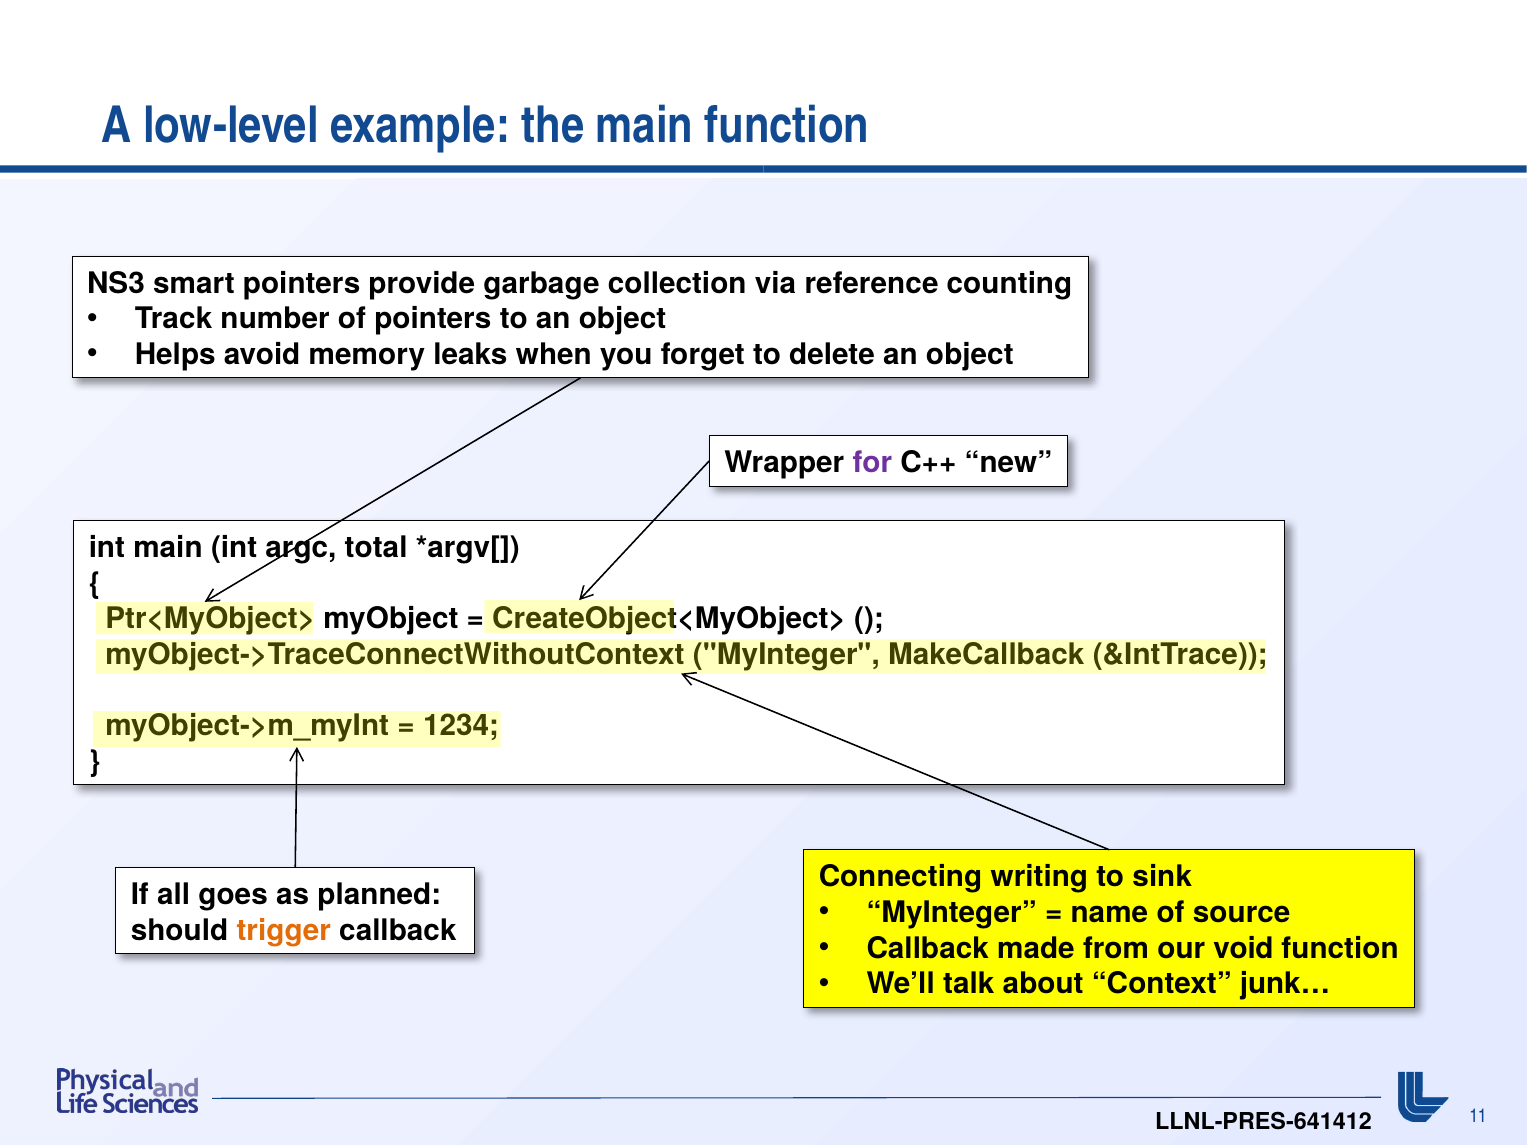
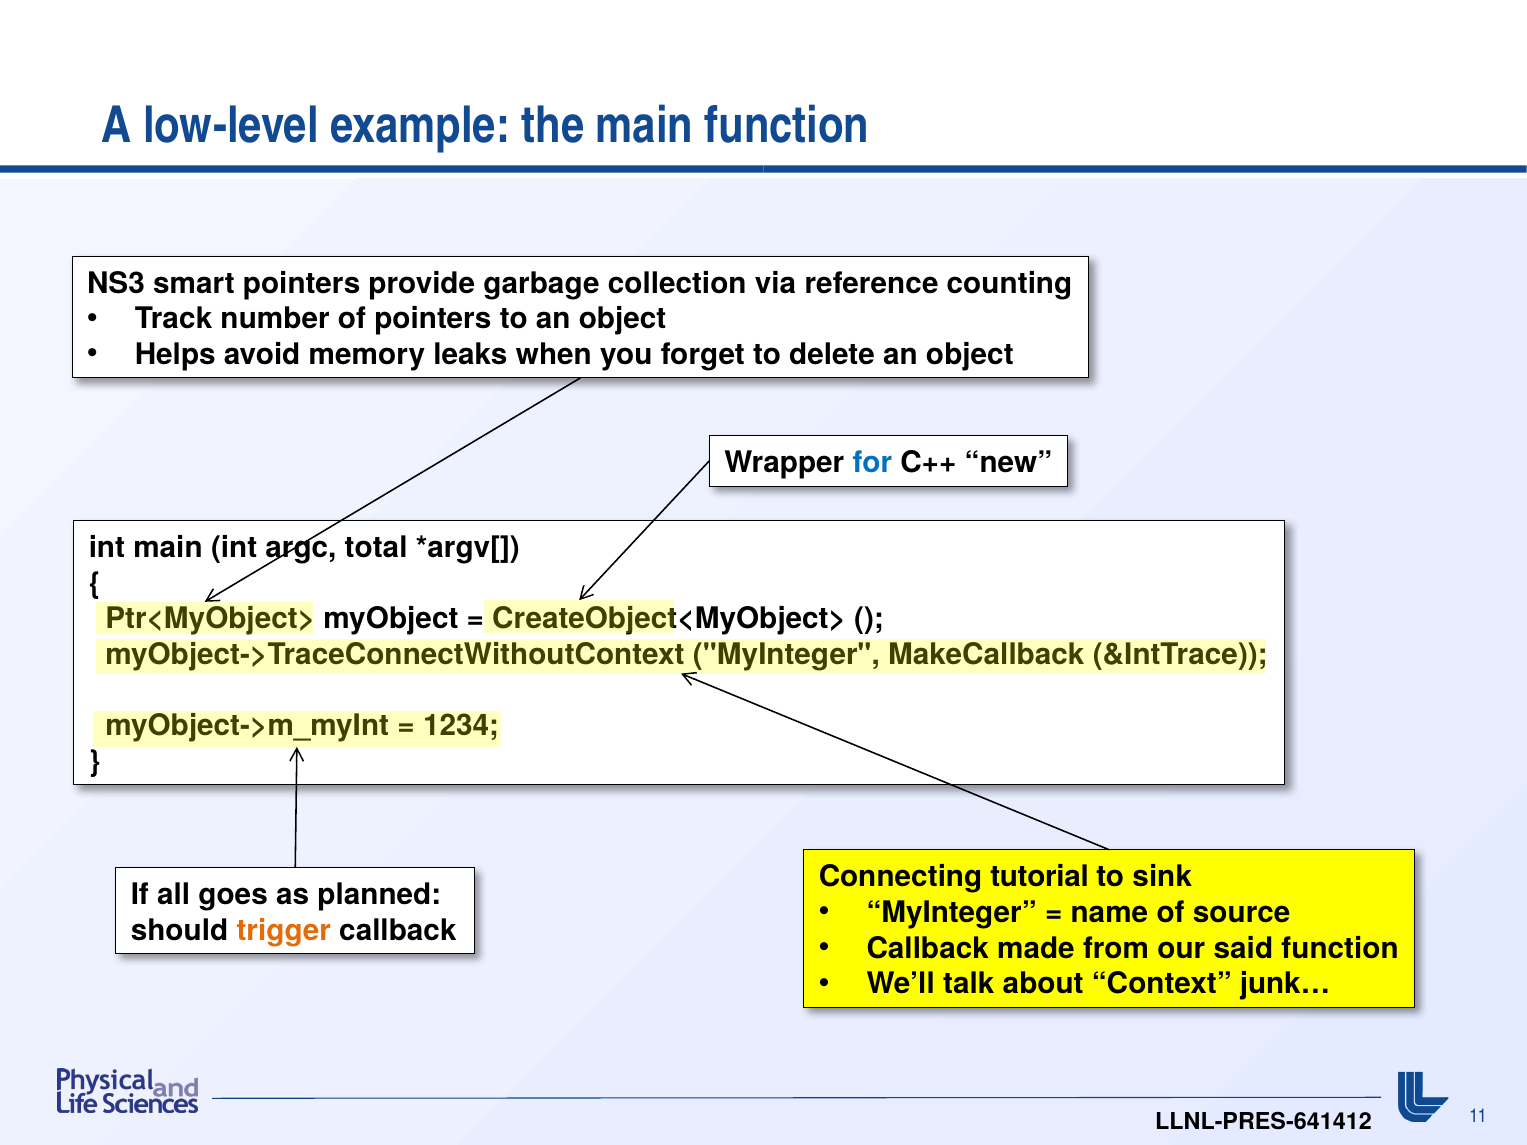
for colour: purple -> blue (872, 463)
writing: writing -> tutorial (1040, 877)
void: void -> said (1243, 949)
